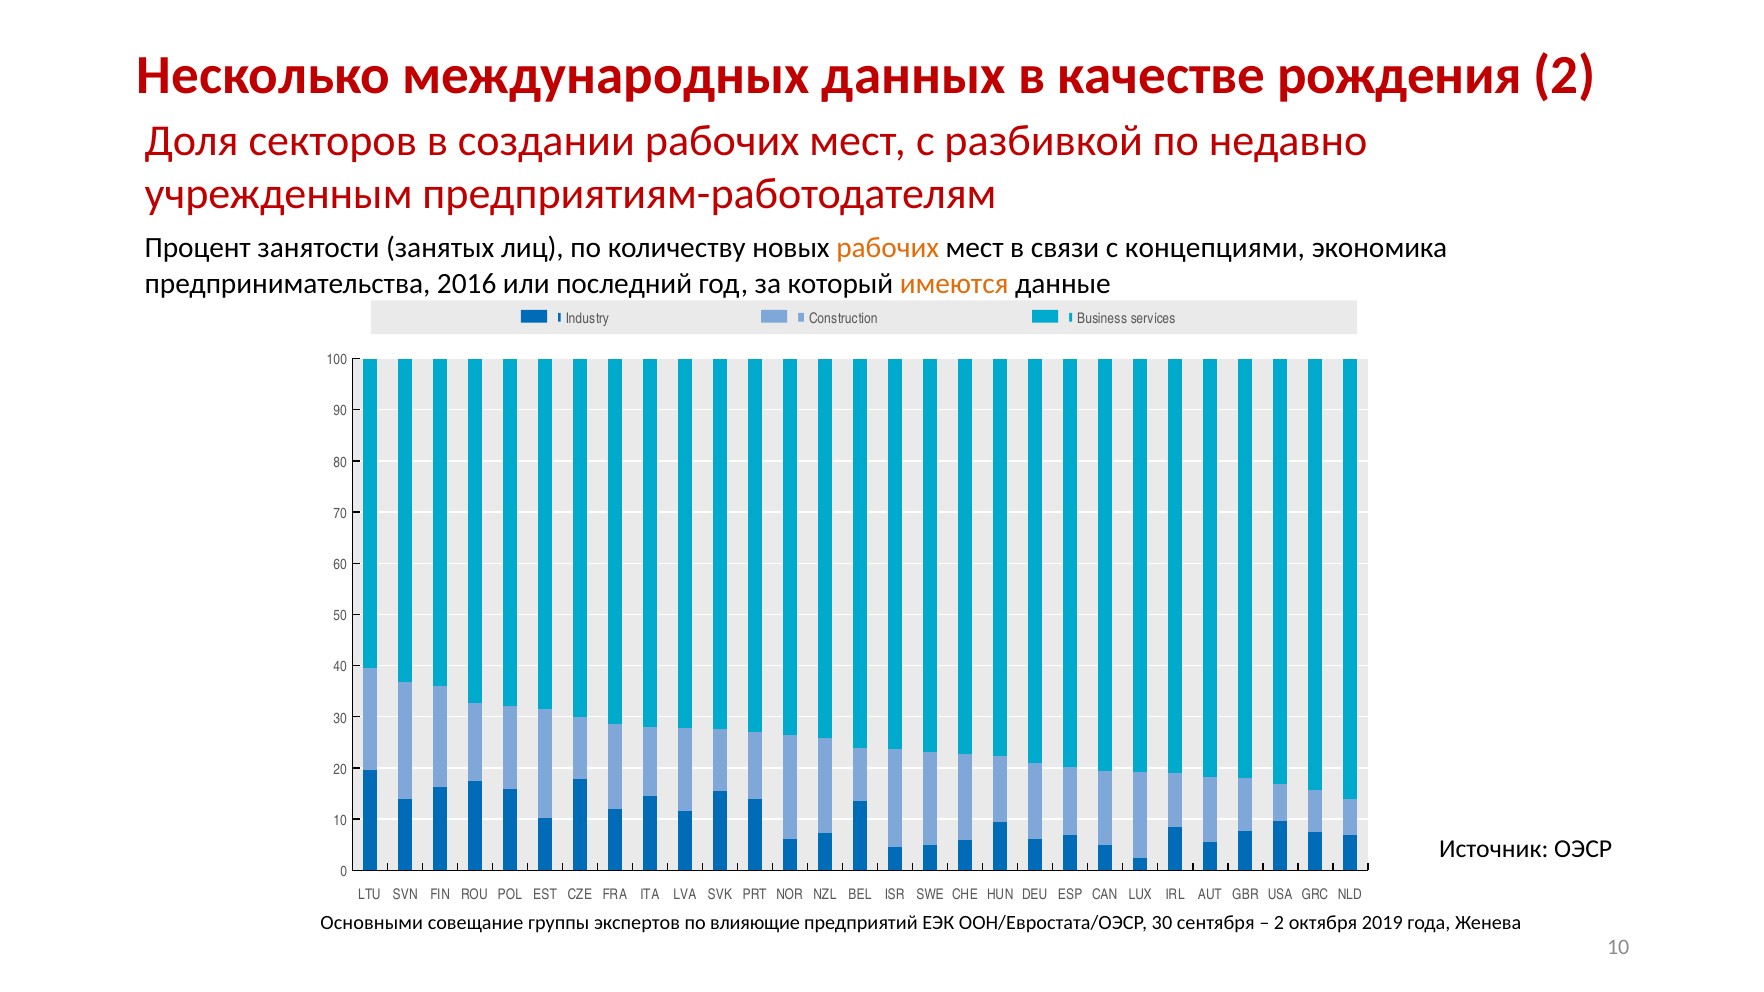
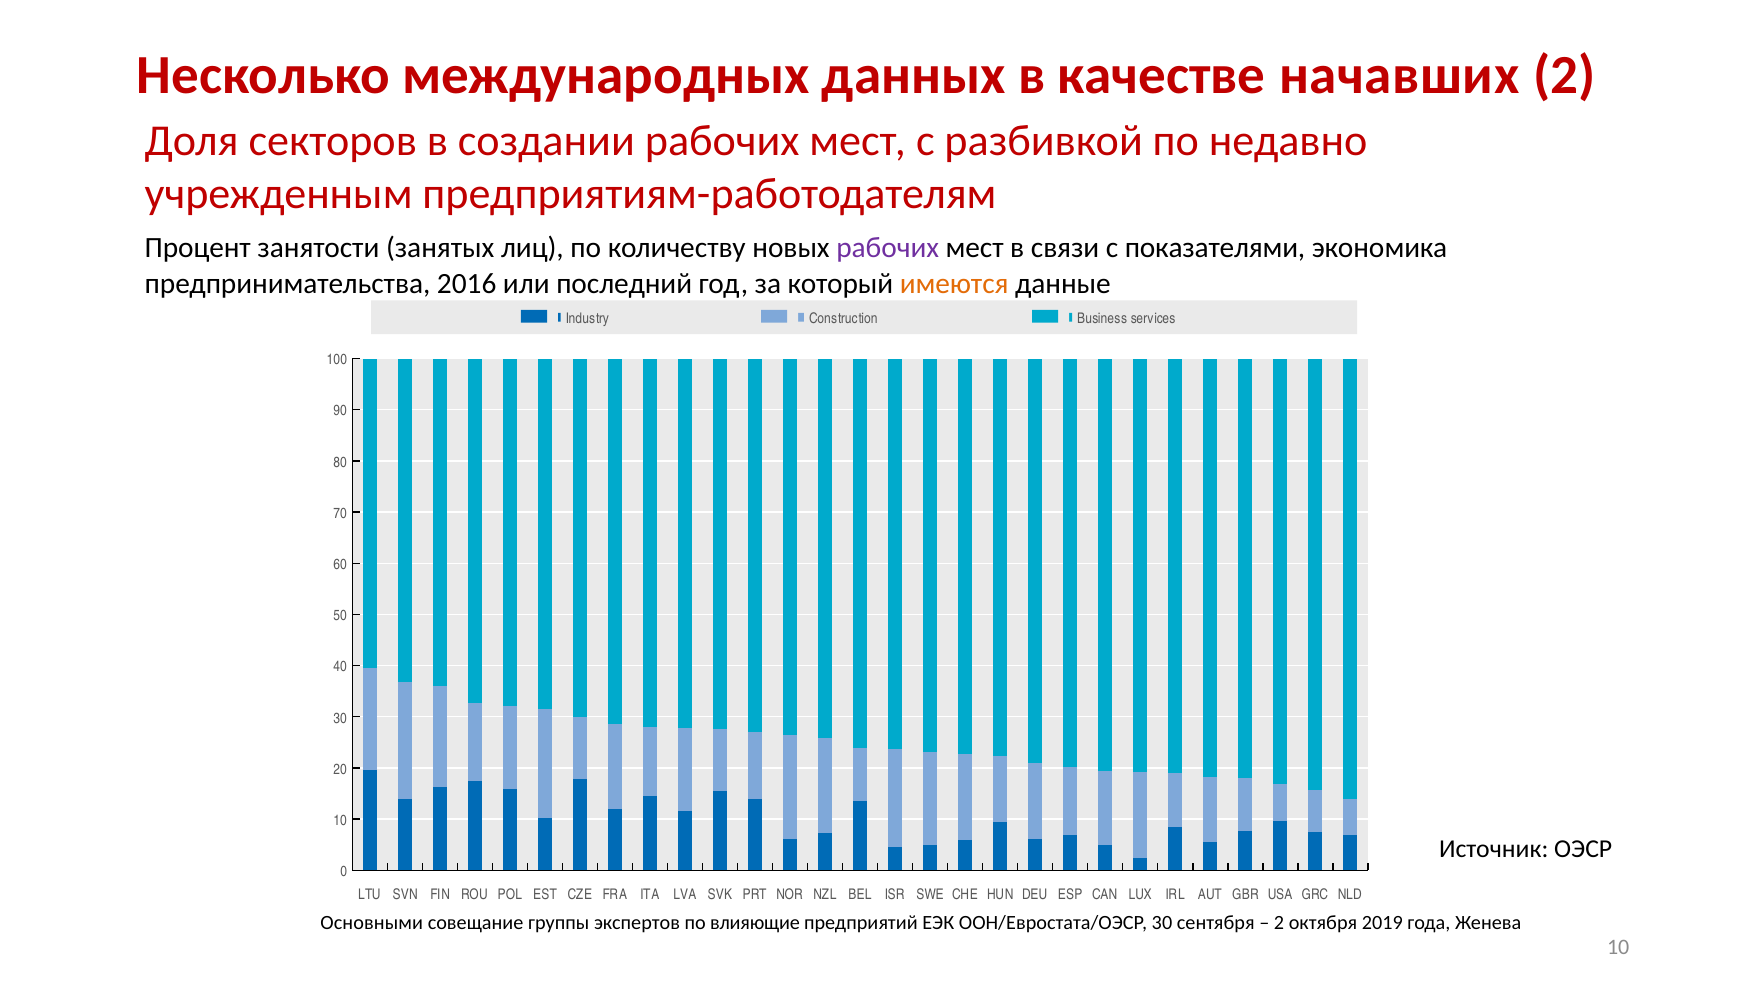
рождения: рождения -> начавших (1399, 76)
рабочих colour: orange -> purple (888, 248)
концепциями: концепциями -> показателями (1215, 248)
